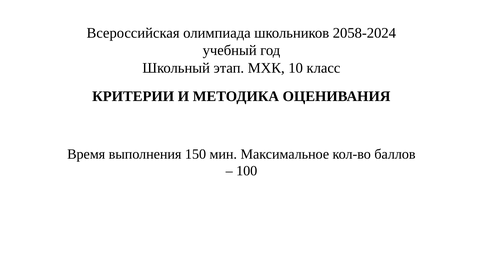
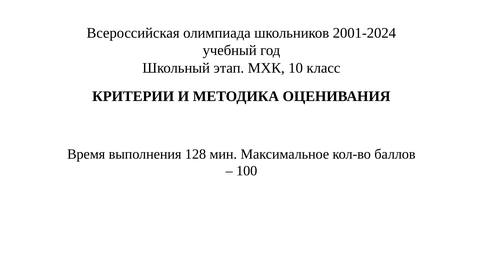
2058-2024: 2058-2024 -> 2001-2024 (364, 33)
150: 150 -> 128 (196, 154)
